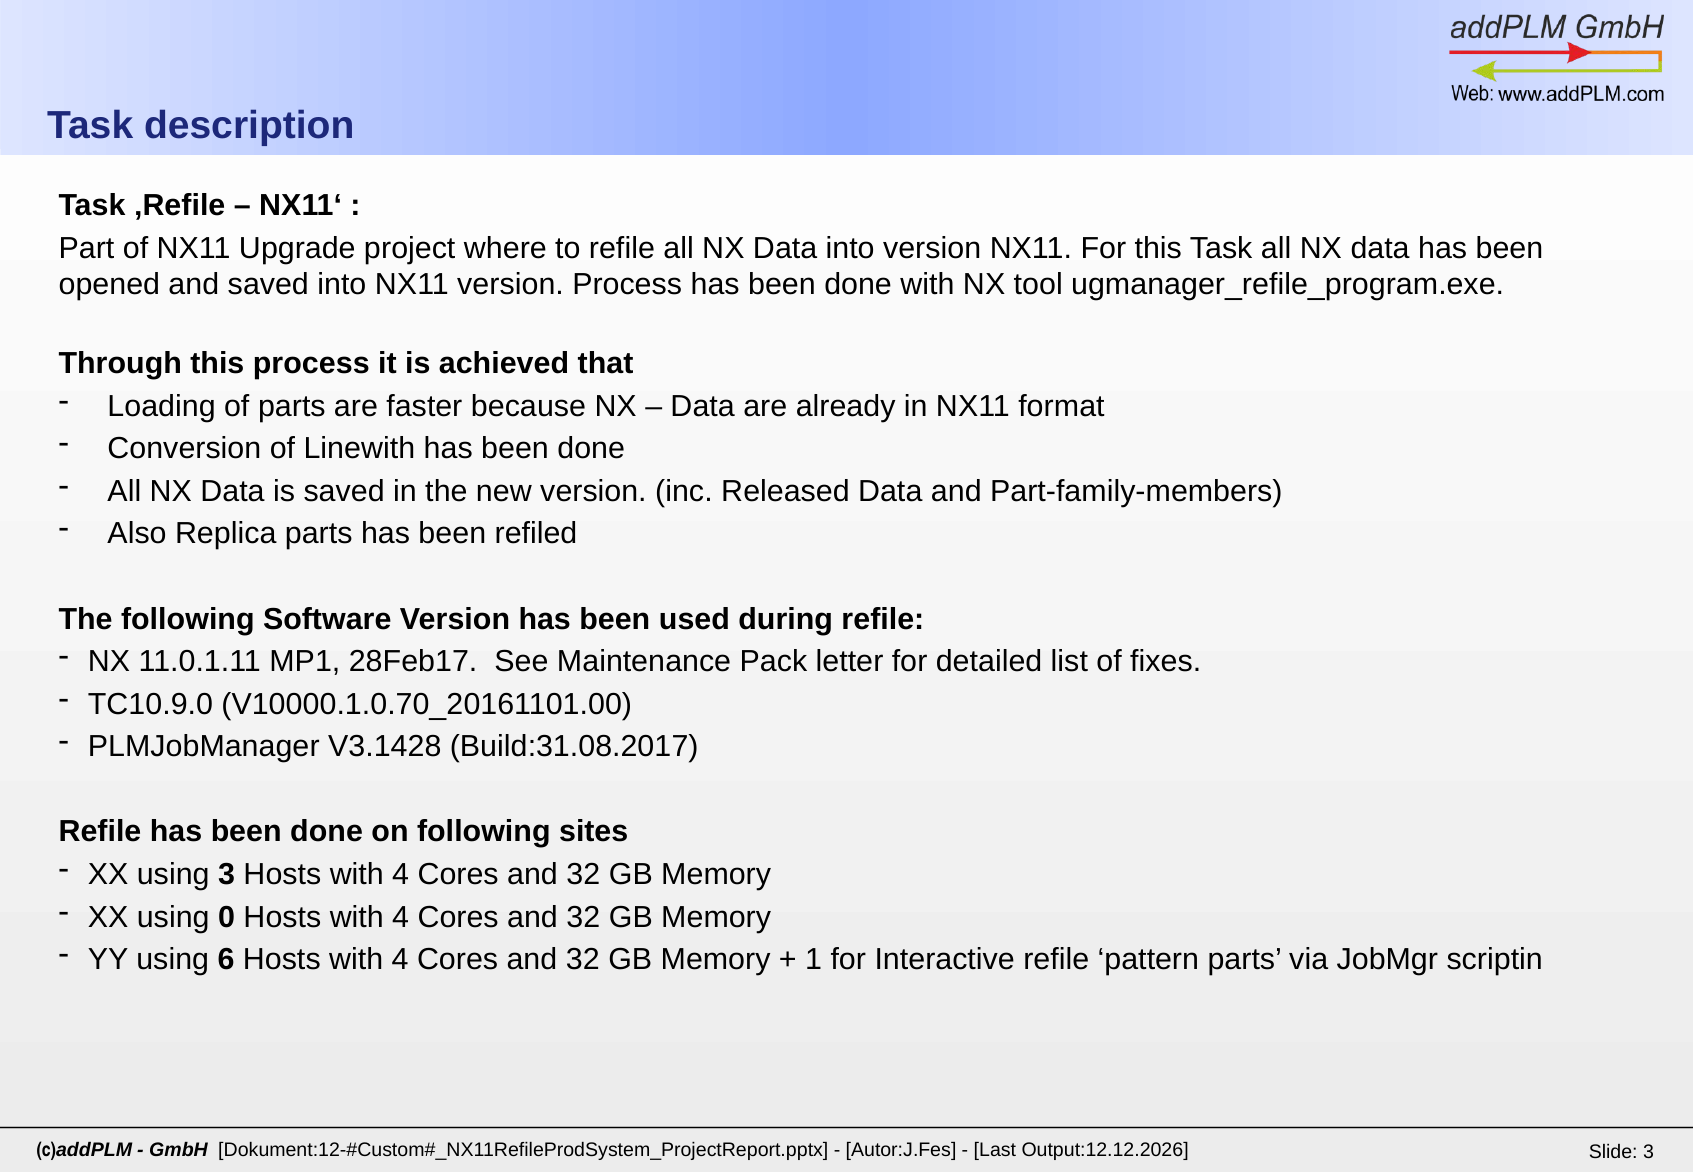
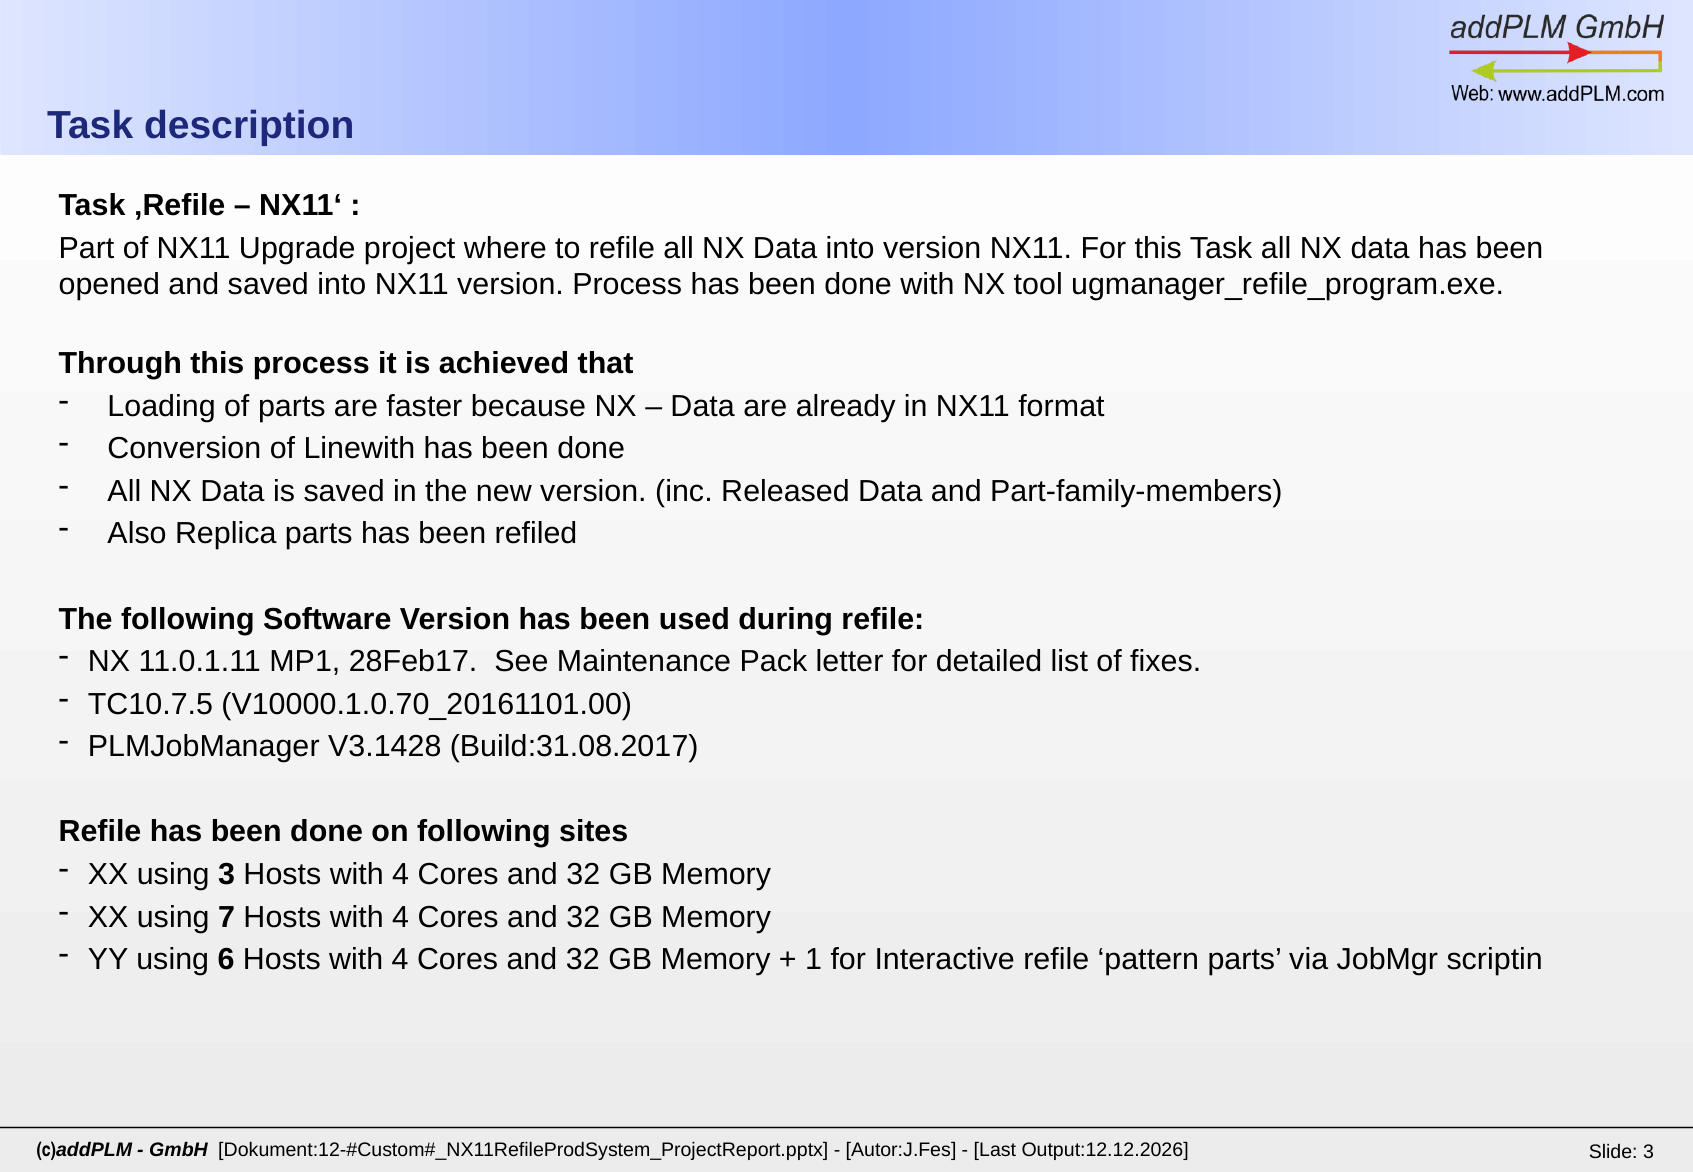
TC10.9.0: TC10.9.0 -> TC10.7.5 (150, 704)
0: 0 -> 7 (227, 917)
